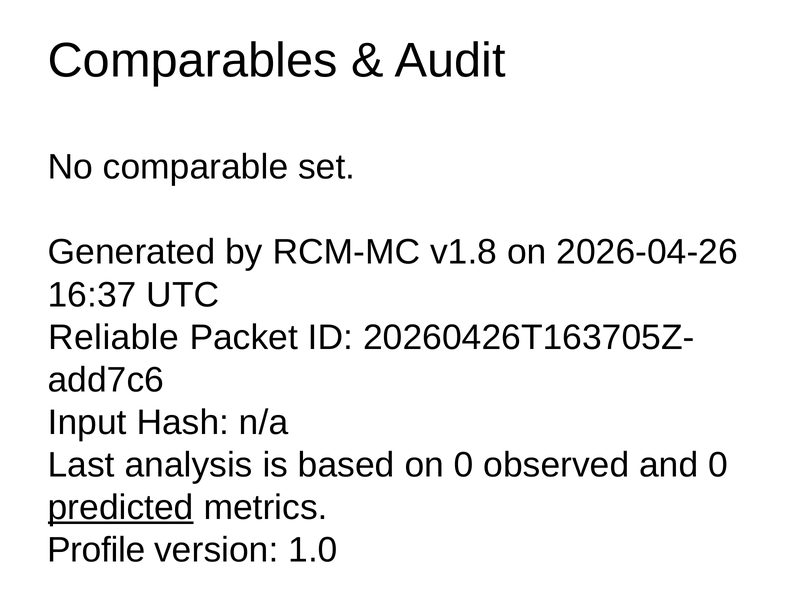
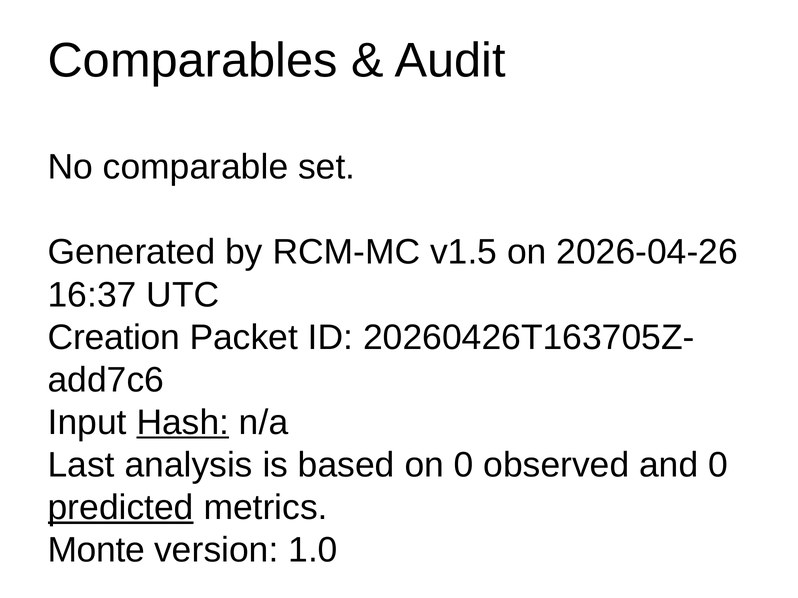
v1.8: v1.8 -> v1.5 (464, 252)
Reliable: Reliable -> Creation (114, 338)
Hash underline: none -> present (183, 423)
Profile: Profile -> Monte (96, 550)
